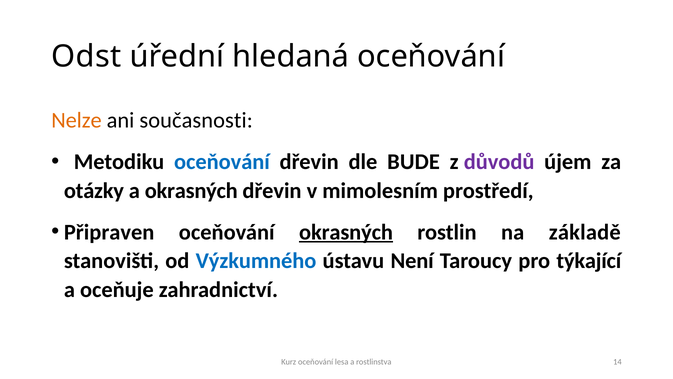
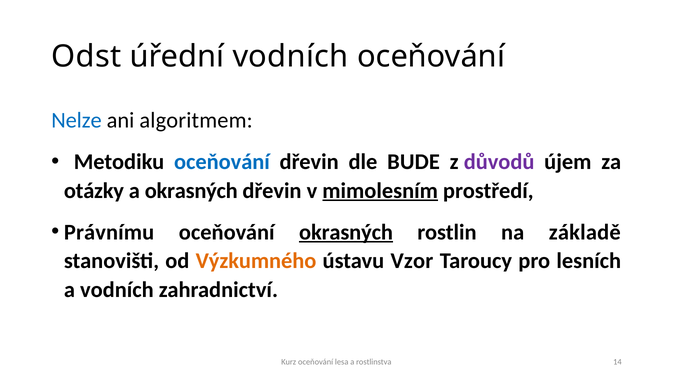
úřední hledaná: hledaná -> vodních (291, 57)
Nelze colour: orange -> blue (76, 120)
současnosti: současnosti -> algoritmem (196, 120)
mimolesním underline: none -> present (380, 190)
Připraven: Připraven -> Právnímu (109, 232)
Výzkumného colour: blue -> orange (256, 261)
Není: Není -> Vzor (412, 261)
týkající: týkající -> lesních (589, 261)
a oceňuje: oceňuje -> vodních (117, 290)
